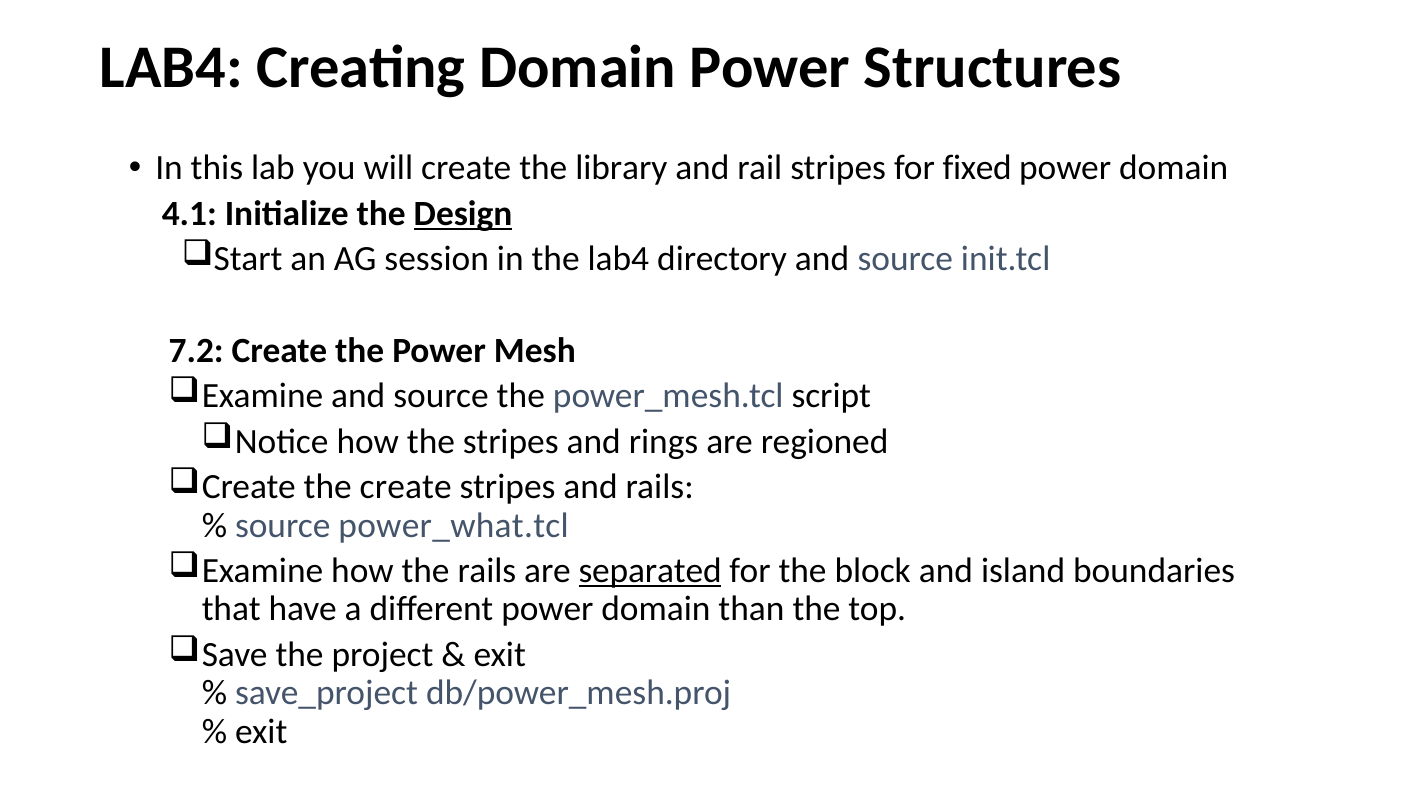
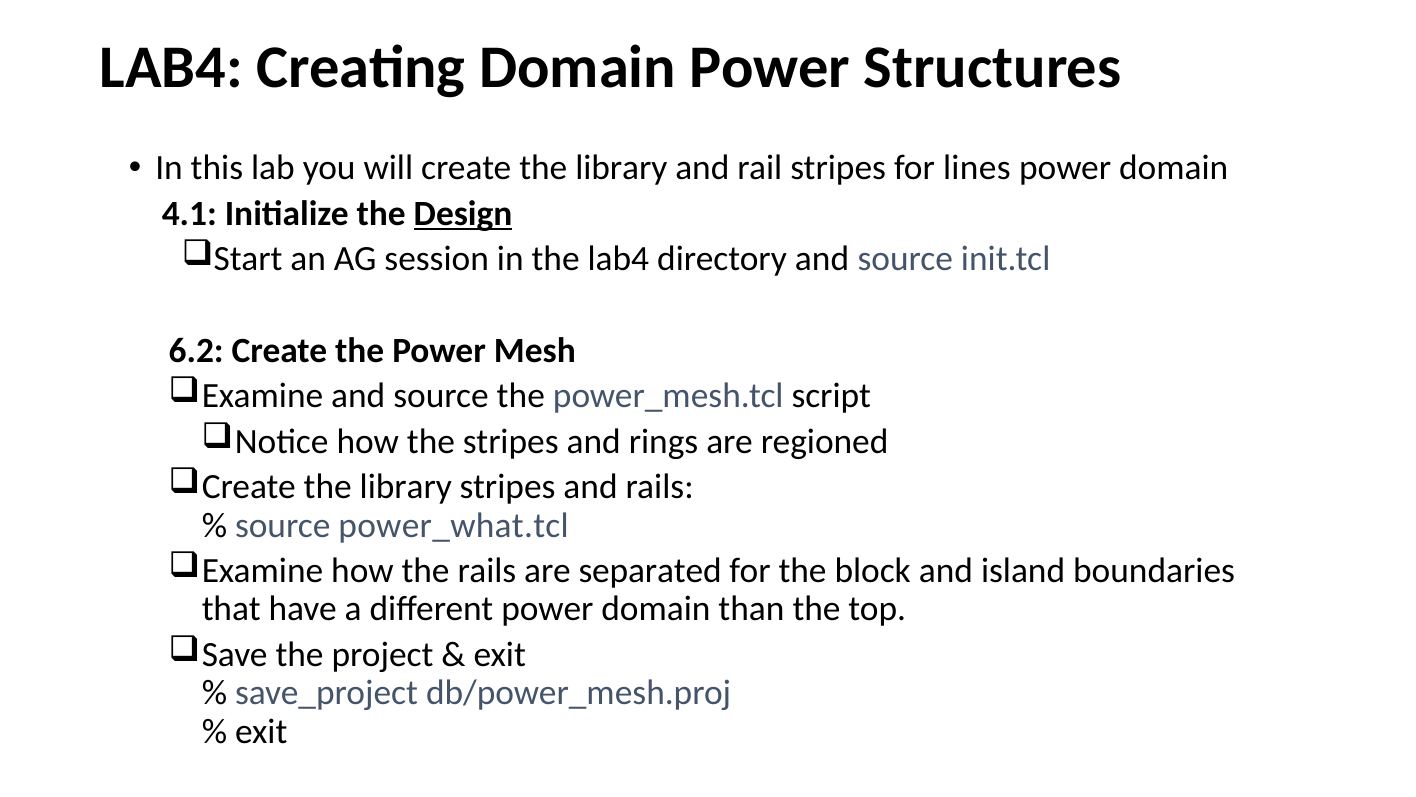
fixed: fixed -> lines (977, 168)
7.2: 7.2 -> 6.2 (196, 350)
create: create -> library (406, 487)
separated underline: present -> none (650, 571)
